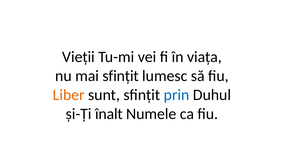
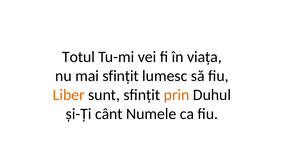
Vieții: Vieții -> Totul (79, 57)
prin colour: blue -> orange (177, 95)
înalt: înalt -> cânt (109, 114)
